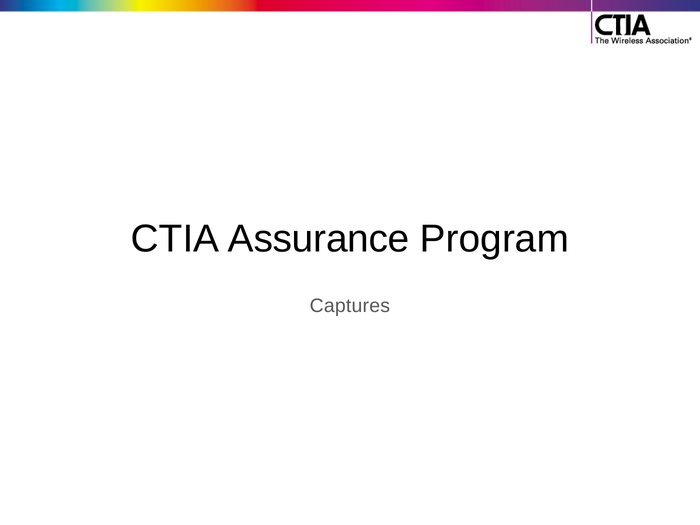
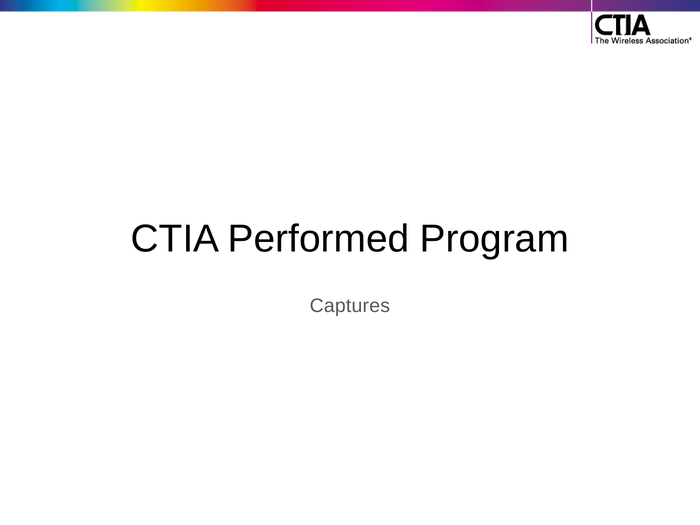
Assurance: Assurance -> Performed (319, 239)
